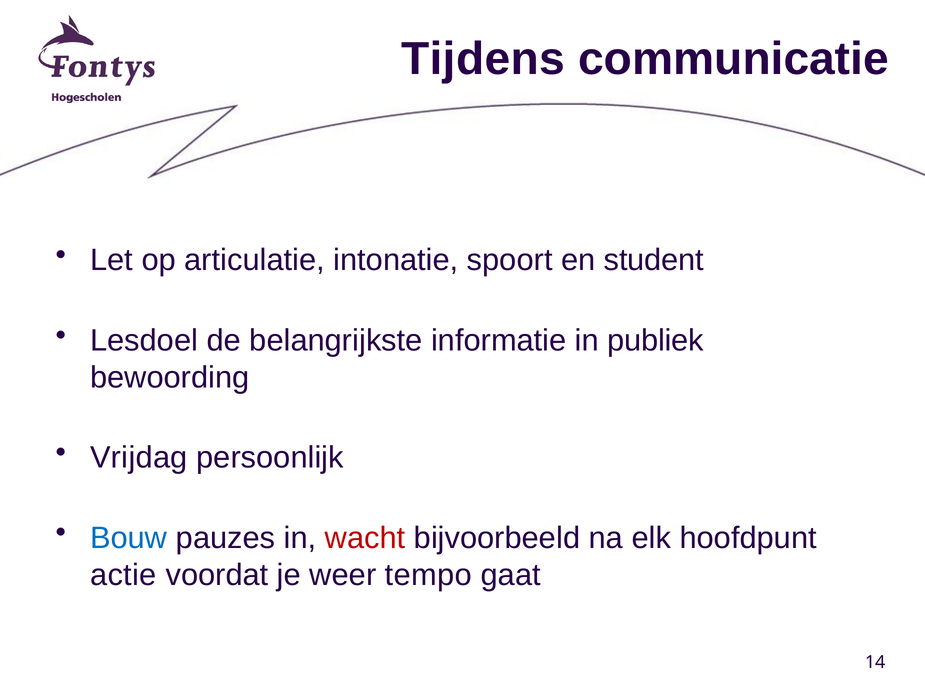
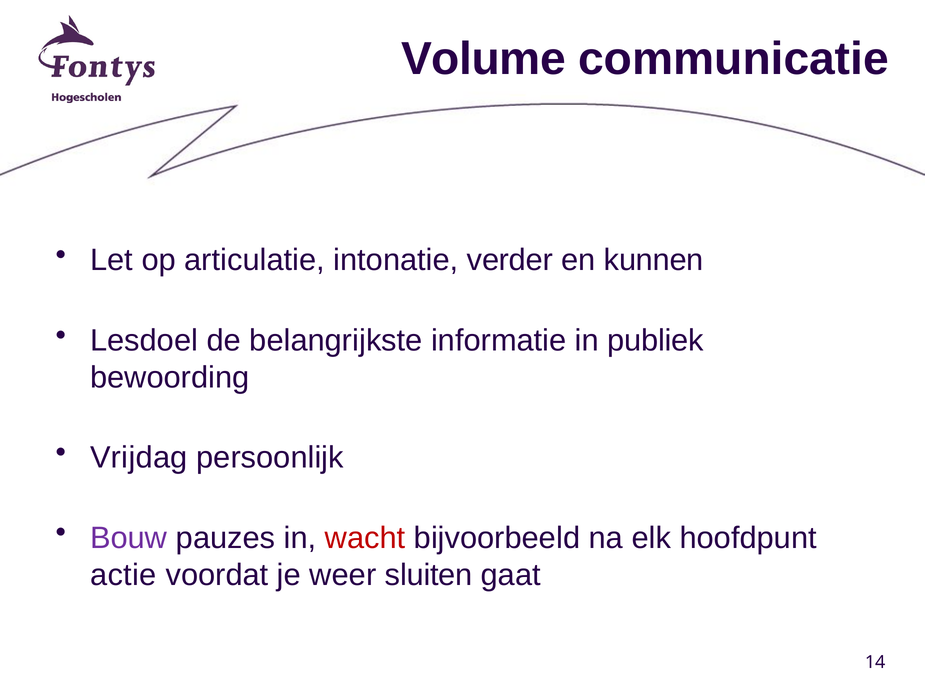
Tijdens: Tijdens -> Volume (483, 59)
spoort: spoort -> verder (510, 260)
student: student -> kunnen (654, 260)
Bouw colour: blue -> purple (129, 538)
tempo: tempo -> sluiten (429, 575)
